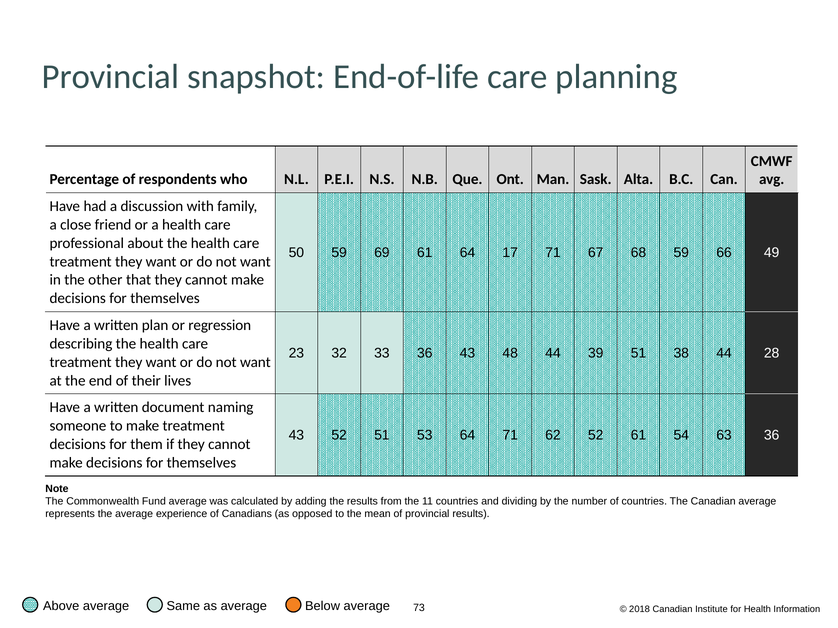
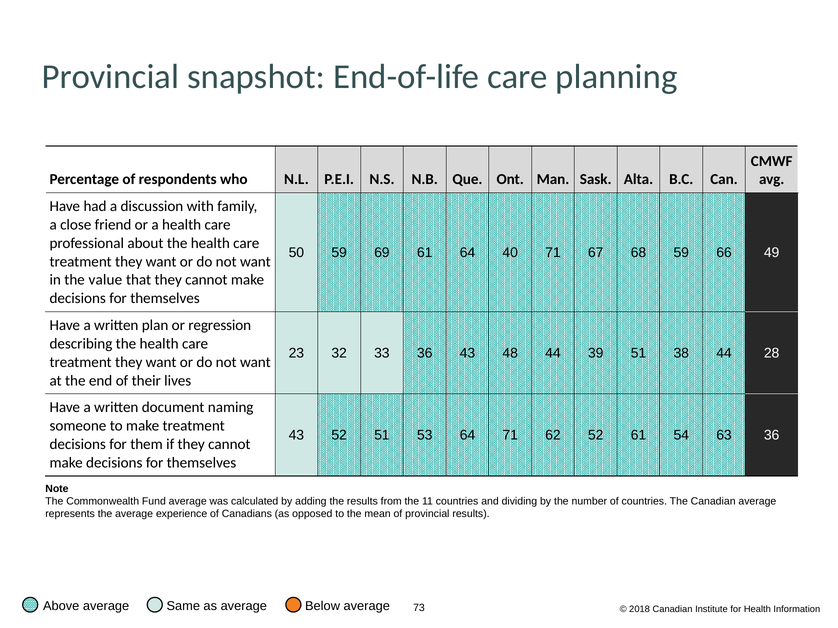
17: 17 -> 40 (510, 253)
other: other -> value (105, 280)
